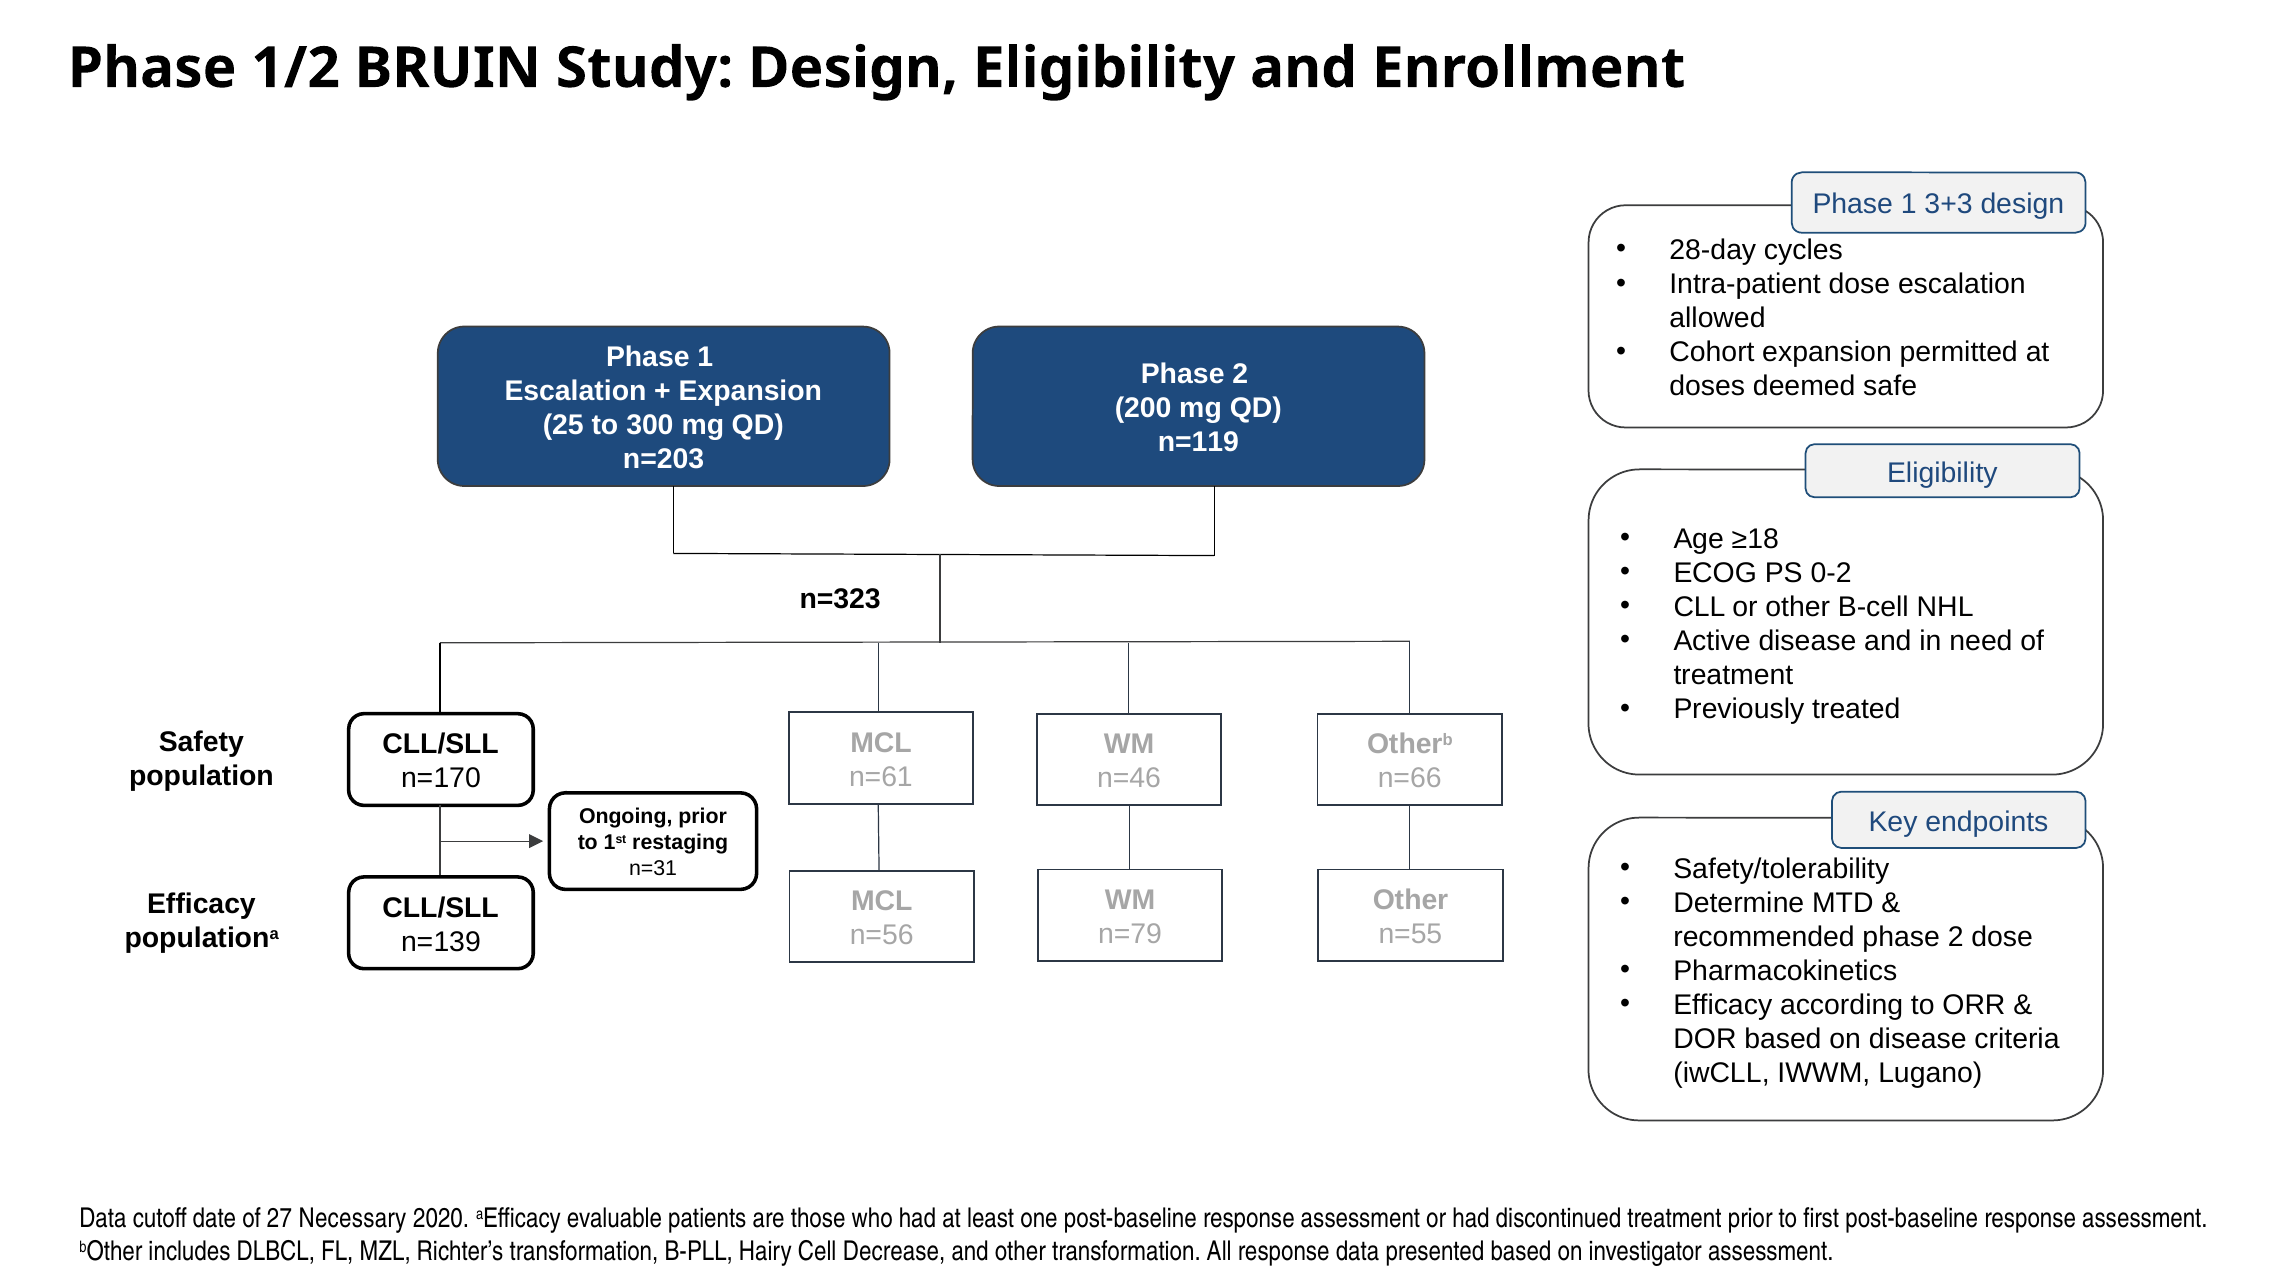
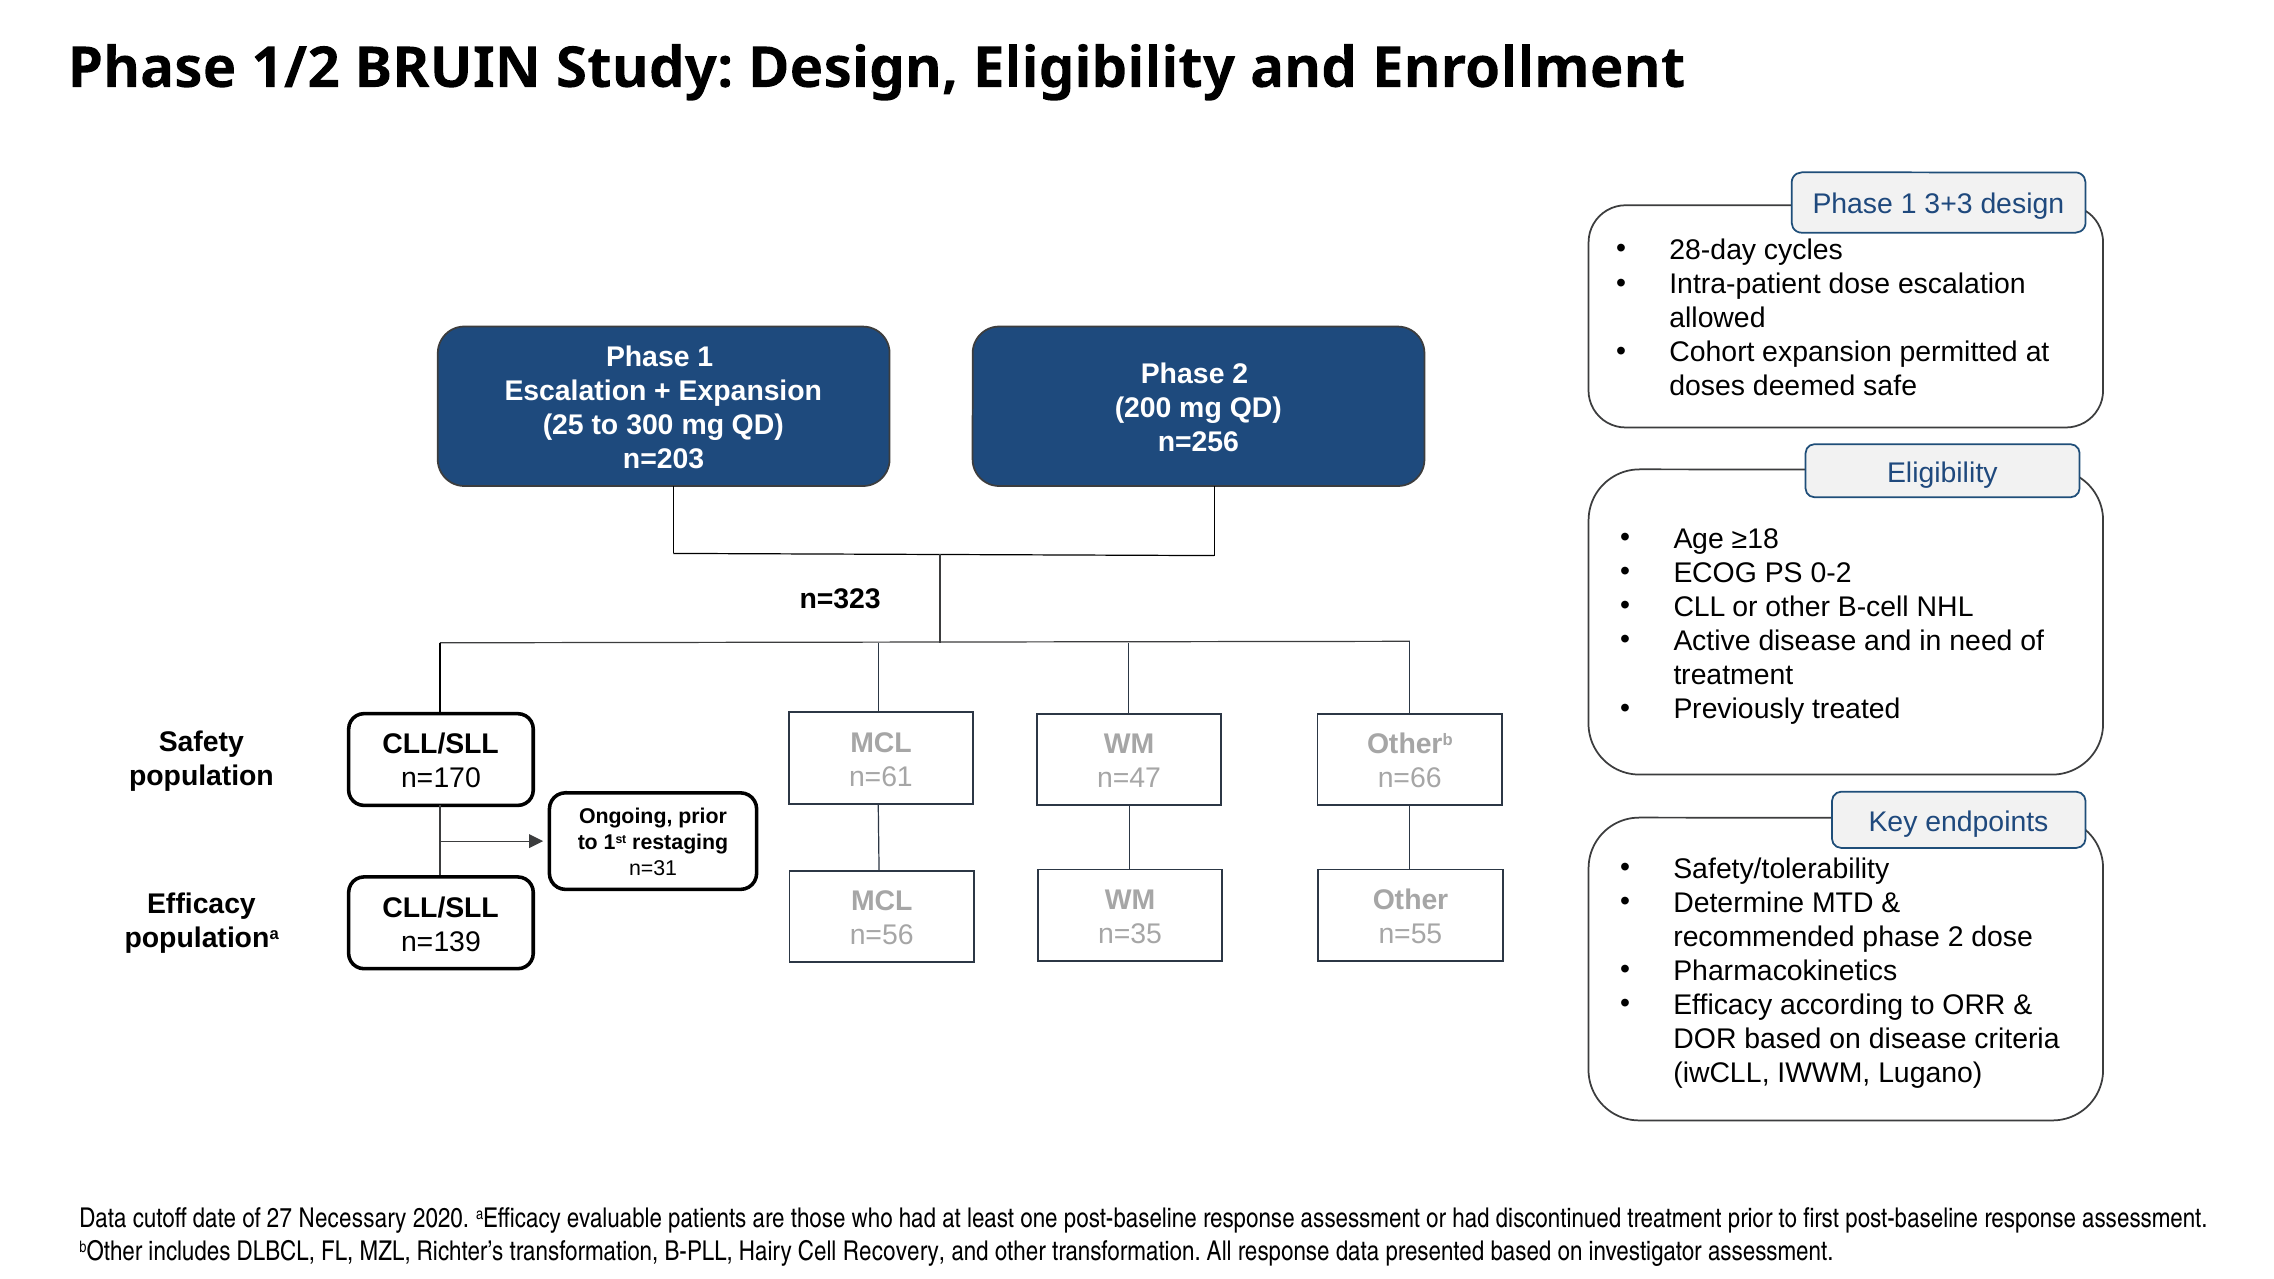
n=119: n=119 -> n=256 (1198, 442)
n=46: n=46 -> n=47 (1129, 779)
n=79: n=79 -> n=35 (1130, 935)
Decrease: Decrease -> Recovery (894, 1251)
